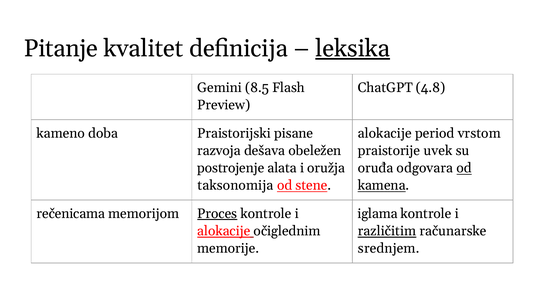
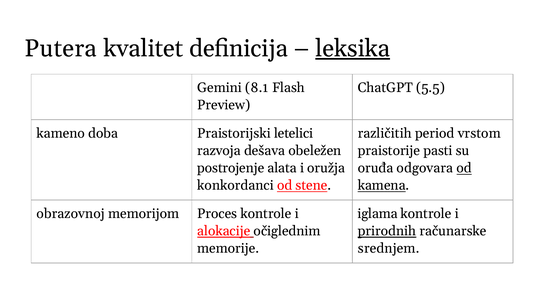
Pitanje: Pitanje -> Putera (61, 48)
8.5: 8.5 -> 8.1 (257, 88)
4.8: 4.8 -> 5.5 (430, 88)
pisane: pisane -> letelici (294, 133)
alokacije: alokacije -> različitih (385, 133)
uvek: uvek -> pasti (438, 151)
taksonomija: taksonomija -> konkordanci (235, 185)
rečenicama: rečenicama -> obrazovnoj (71, 213)
Proces underline: present -> none (217, 213)
različitim: različitim -> prirodnih (387, 231)
